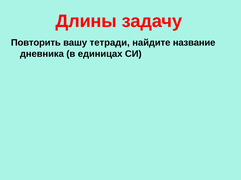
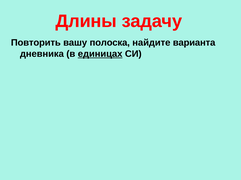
тетради: тетради -> полоска (110, 43)
название: название -> варианта (194, 43)
единицах underline: none -> present (100, 54)
